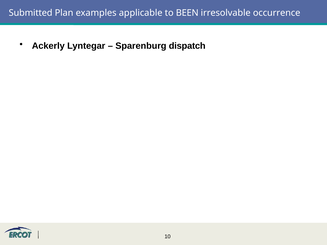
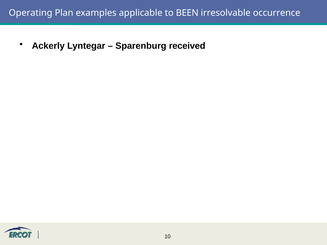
Submitted: Submitted -> Operating (31, 13)
dispatch: dispatch -> received (187, 46)
